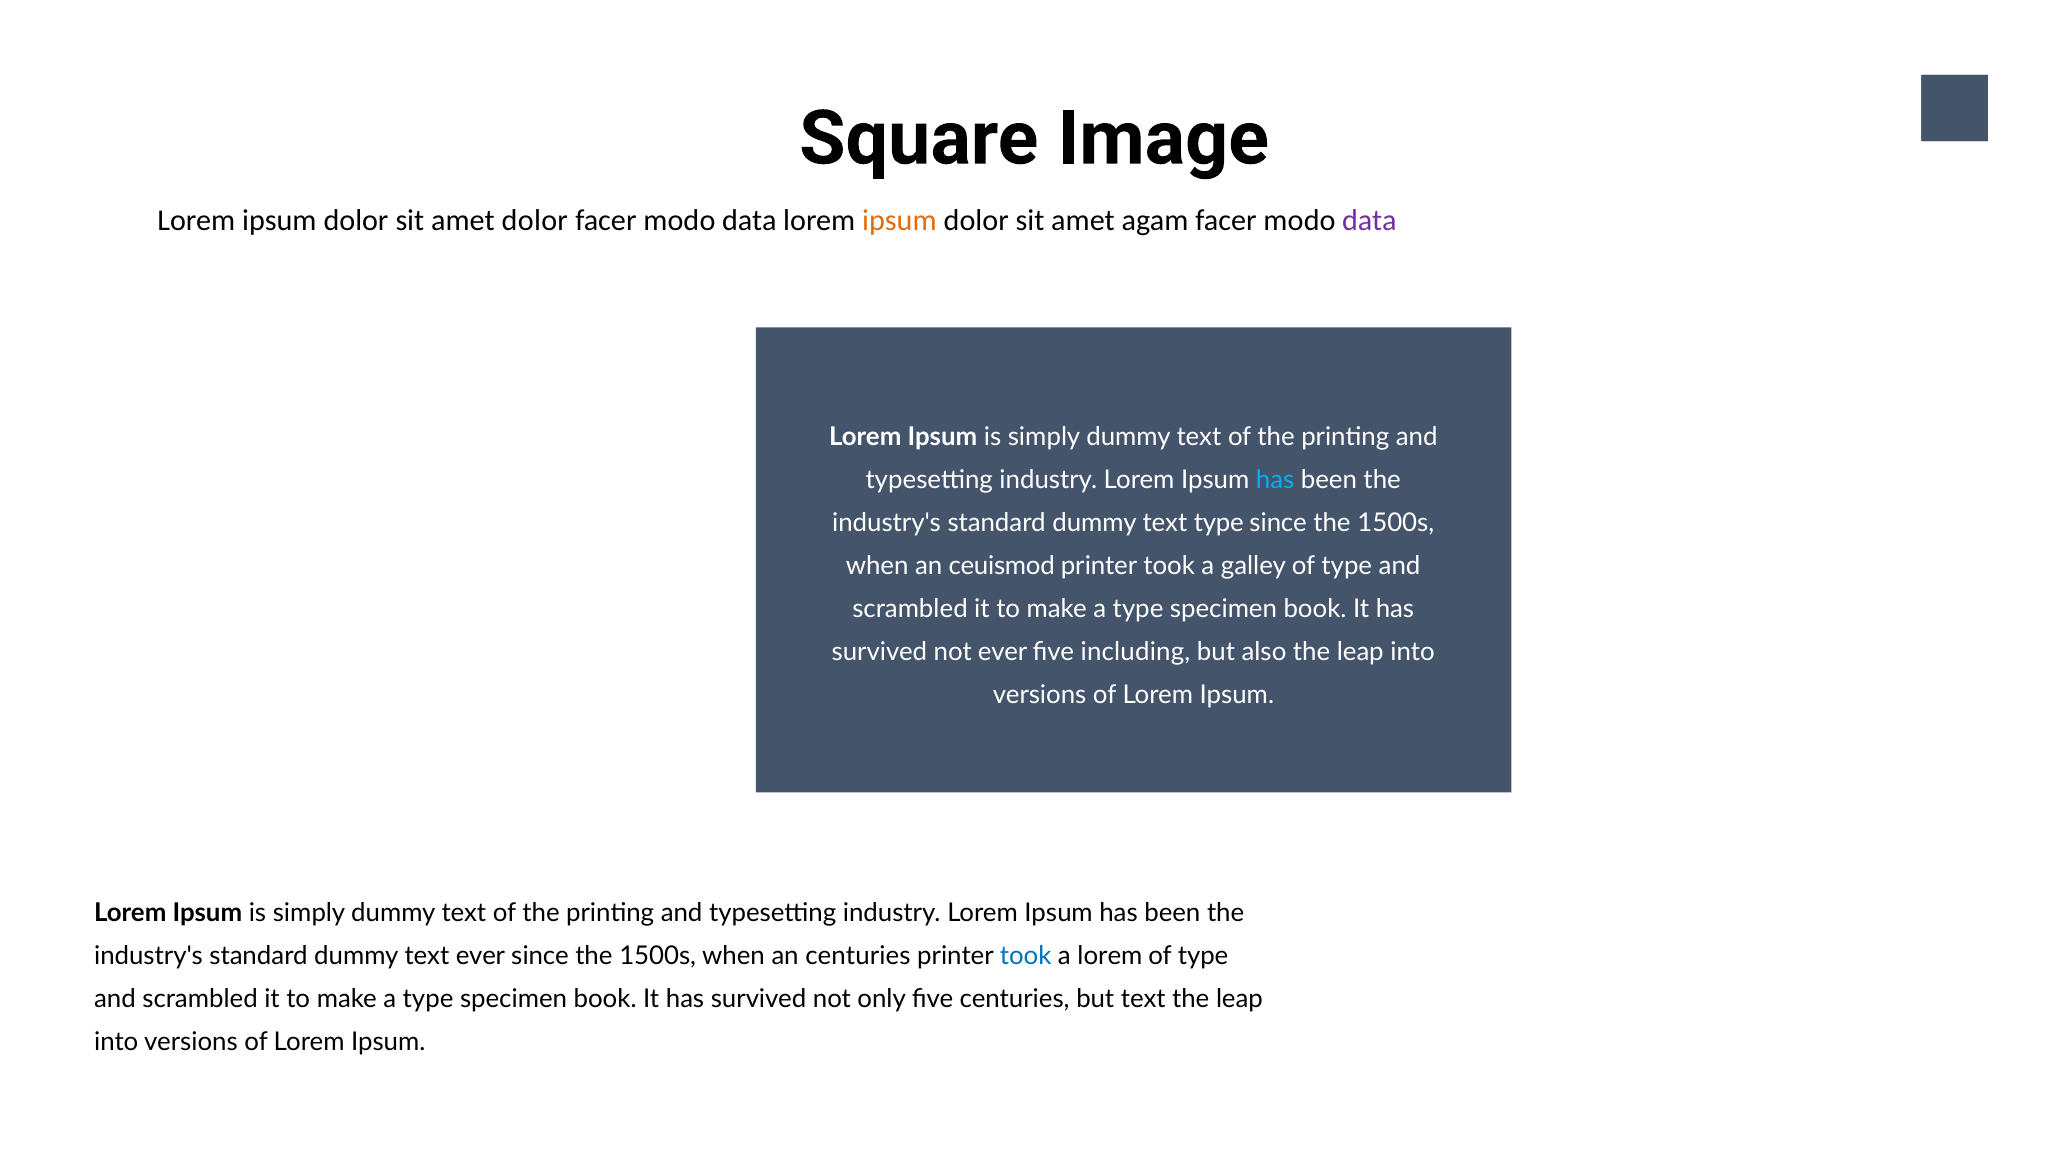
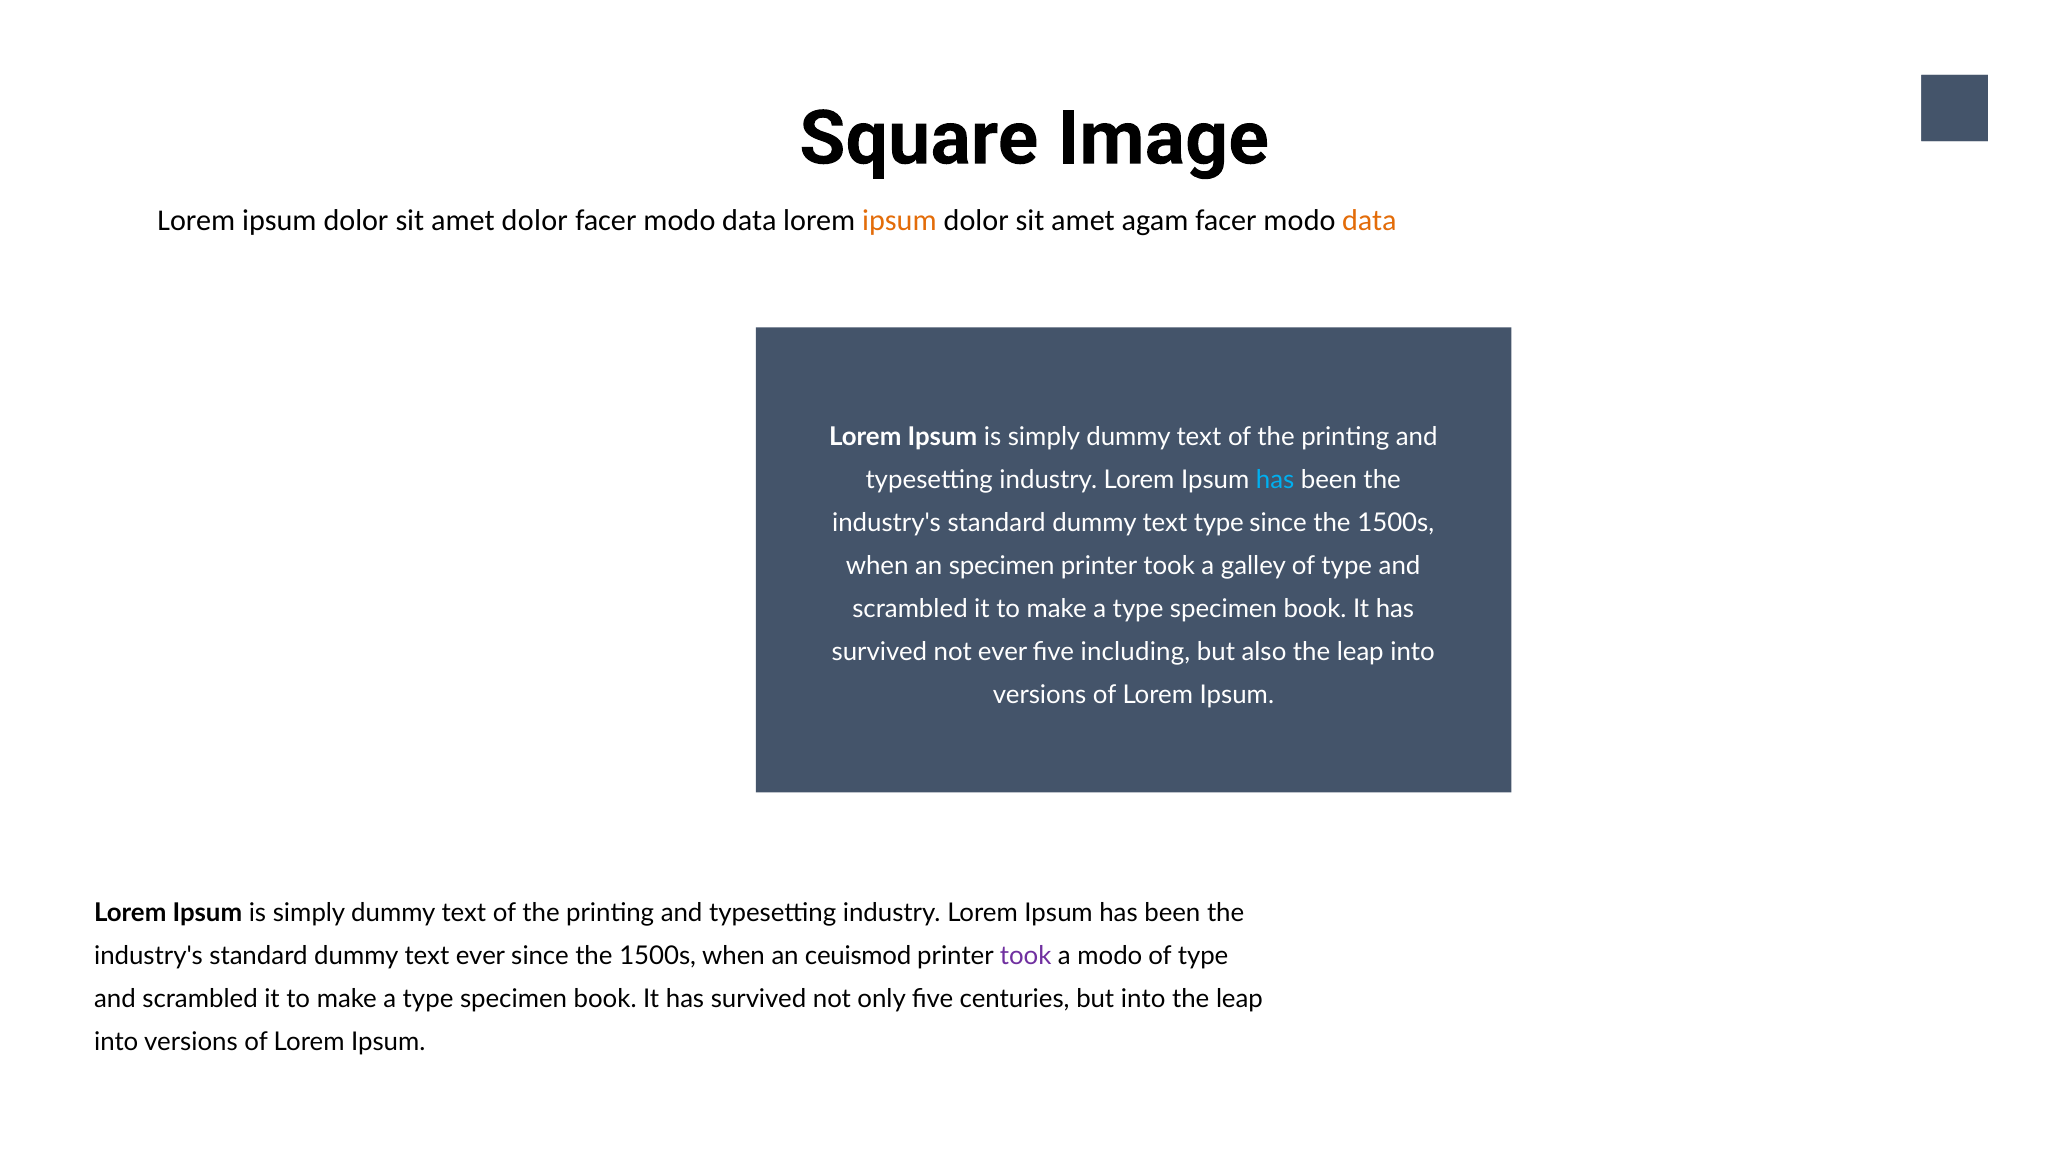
data colour: purple -> orange (1369, 220)
an ceuismod: ceuismod -> specimen (1002, 566)
an centuries: centuries -> ceuismod (858, 956)
took colour: blue -> purple (1026, 956)
a lorem: lorem -> modo (1110, 956)
but text: text -> into (1143, 999)
